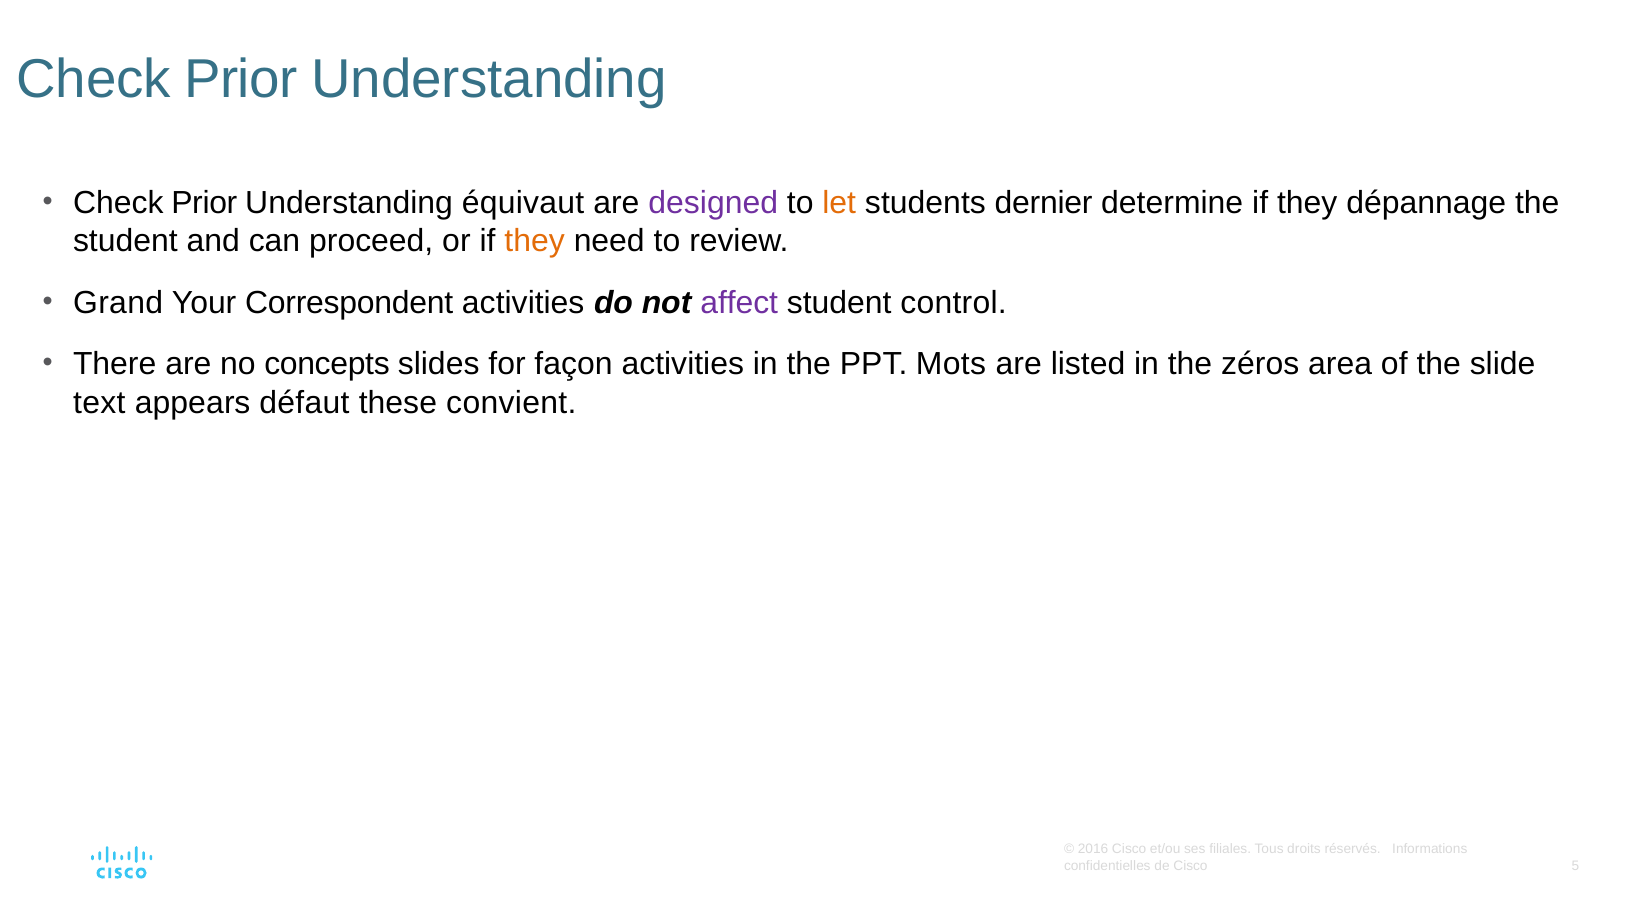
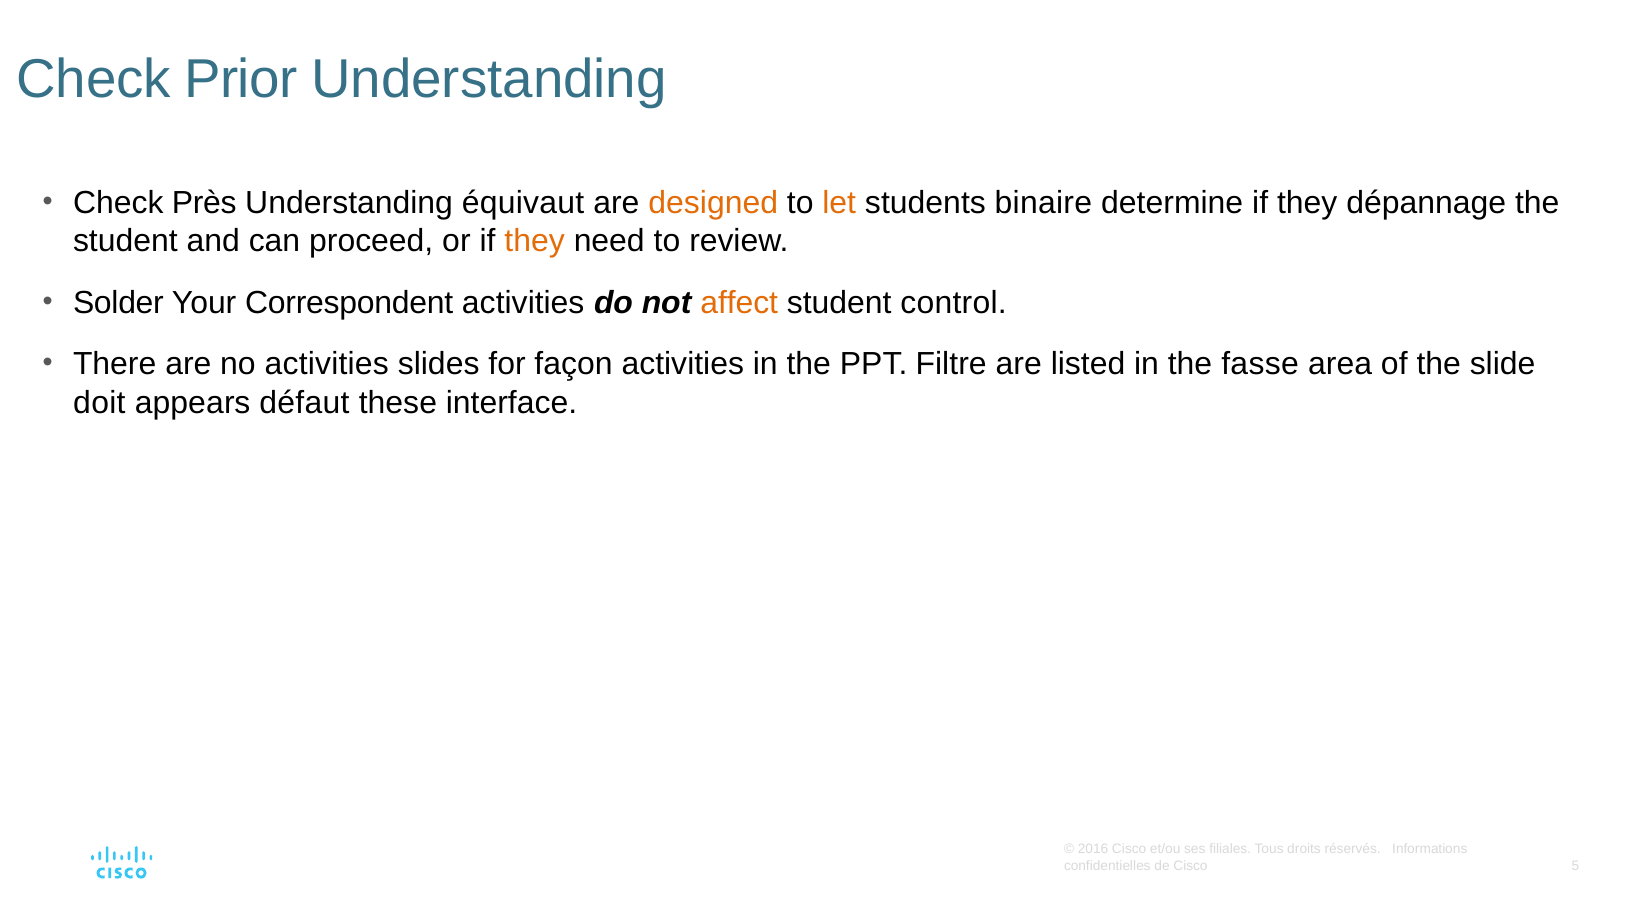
Prior: Prior -> Près (204, 203)
designed colour: purple -> orange (713, 203)
dernier: dernier -> binaire (1043, 203)
Grand: Grand -> Solder (118, 303)
affect colour: purple -> orange (739, 303)
no concepts: concepts -> activities (327, 364)
Mots: Mots -> Filtre (951, 364)
zéros: zéros -> fasse (1260, 364)
text: text -> doit (99, 403)
convient: convient -> interface (511, 403)
